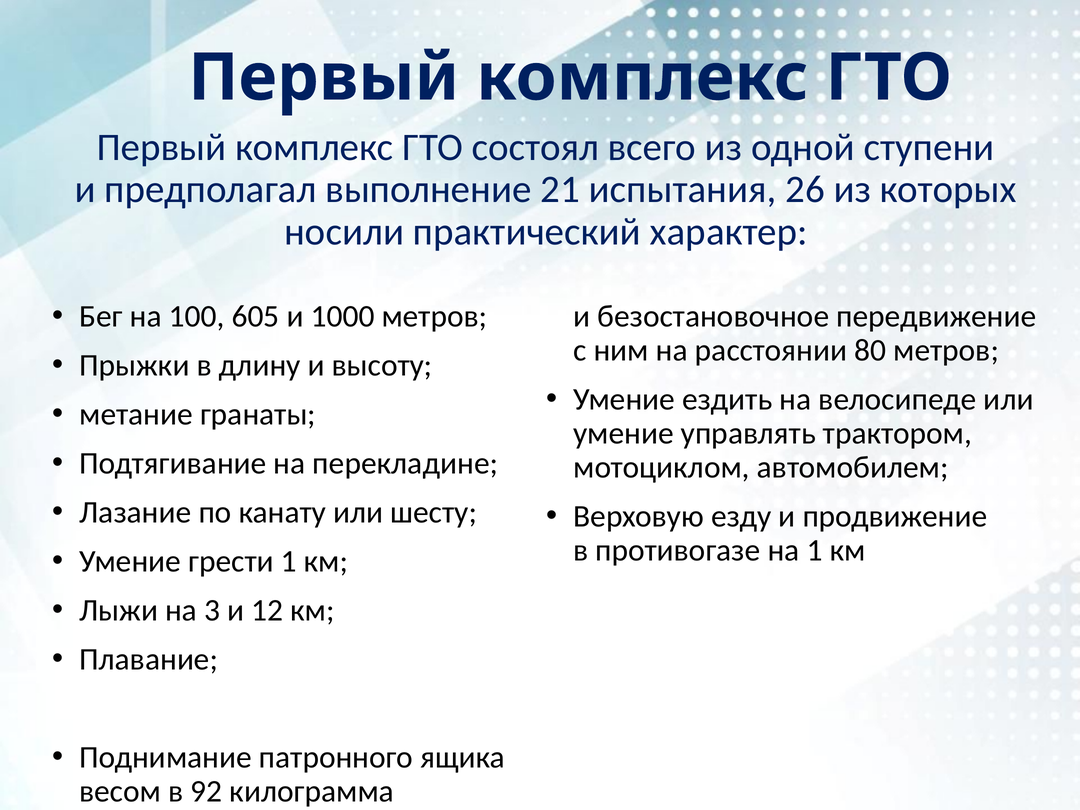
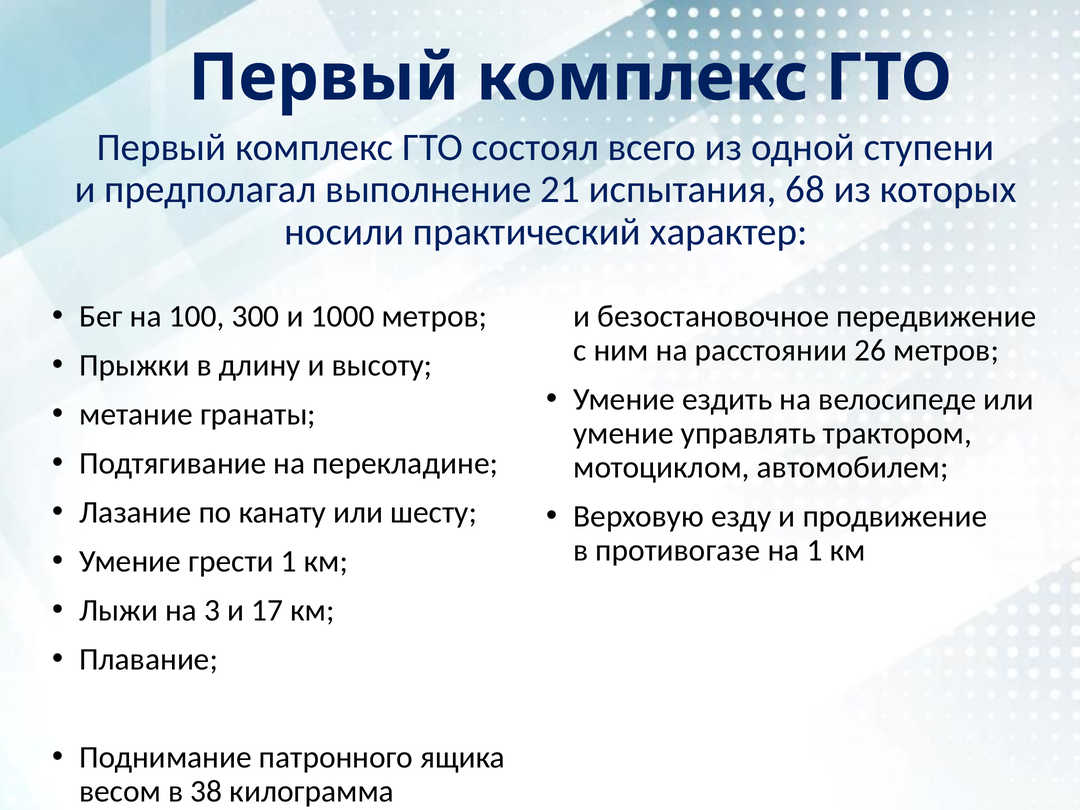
26: 26 -> 68 (805, 190)
605: 605 -> 300 (256, 316)
80: 80 -> 26 (870, 350)
12: 12 -> 17 (267, 610)
92: 92 -> 38 (206, 791)
